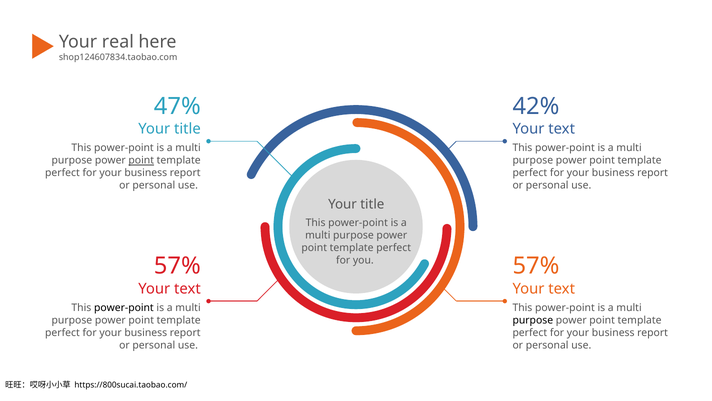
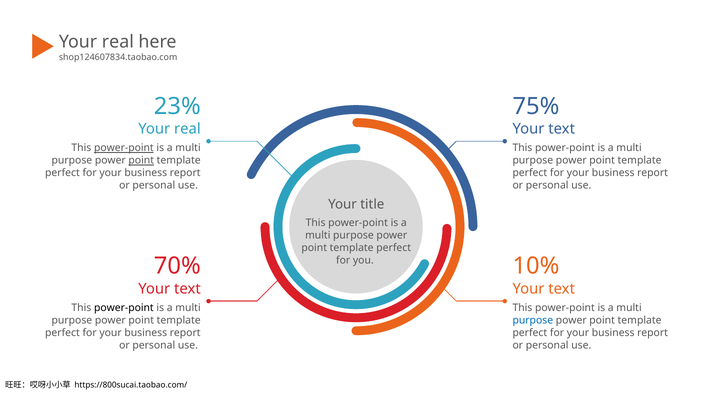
47%: 47% -> 23% (177, 106)
42%: 42% -> 75% (536, 106)
title: title -> real (187, 129)
power-point underline: none -> present (124, 148)
57%: 57% -> 70% (177, 266)
57%: 57% -> 10% (536, 266)
purpose colour: black -> blue (533, 320)
